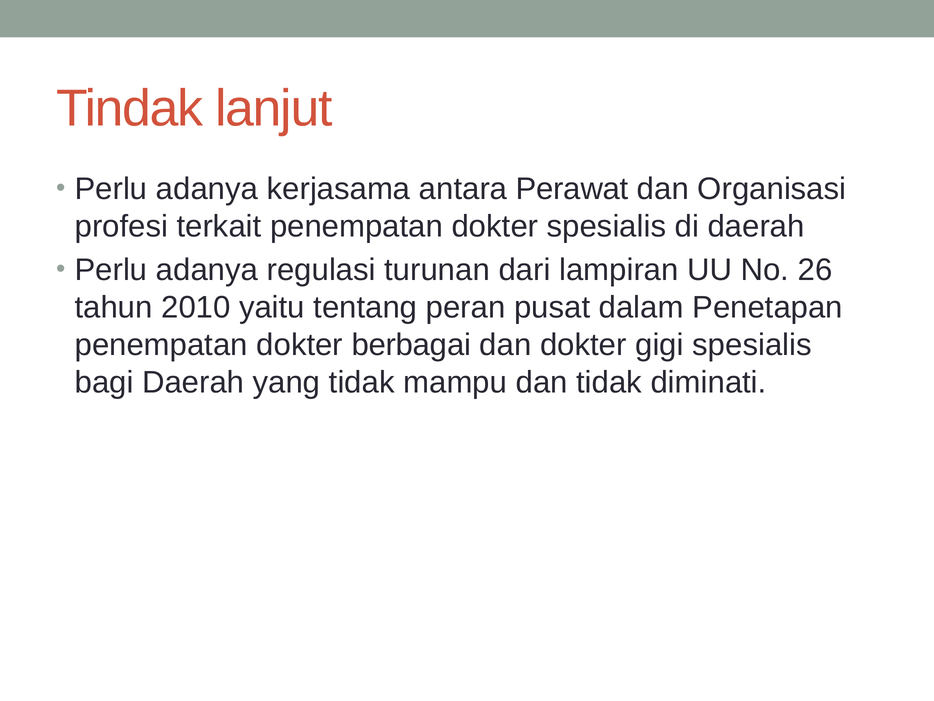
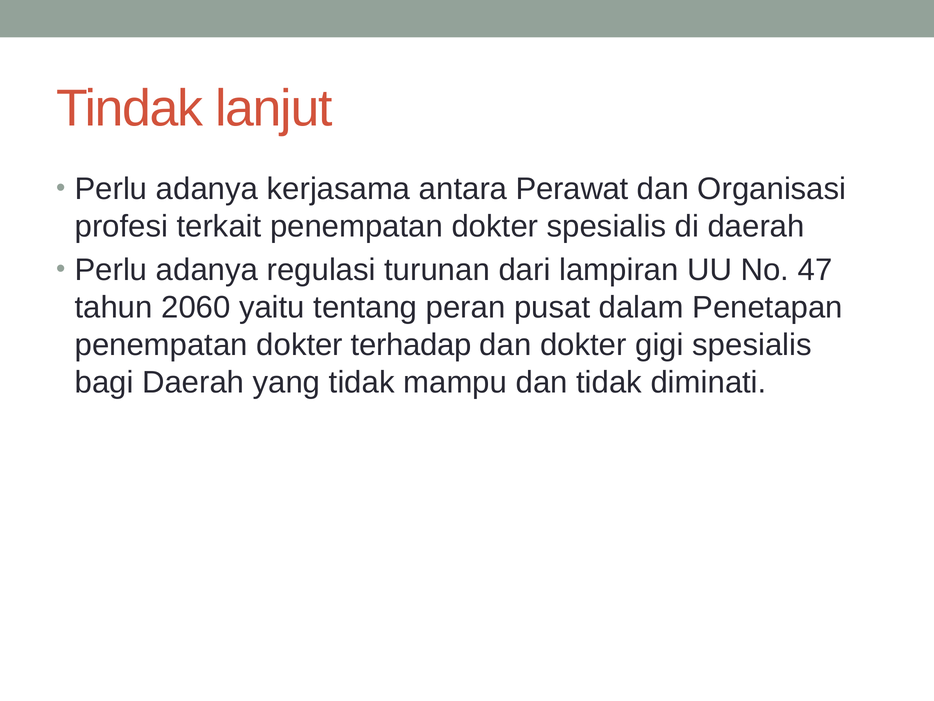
26: 26 -> 47 (815, 270)
2010: 2010 -> 2060 (196, 307)
berbagai: berbagai -> terhadap (411, 345)
